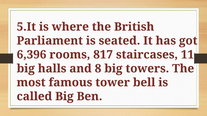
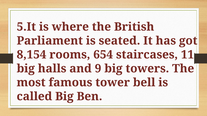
6,396: 6,396 -> 8,154 (32, 55)
817: 817 -> 654 (103, 55)
8: 8 -> 9 (98, 69)
